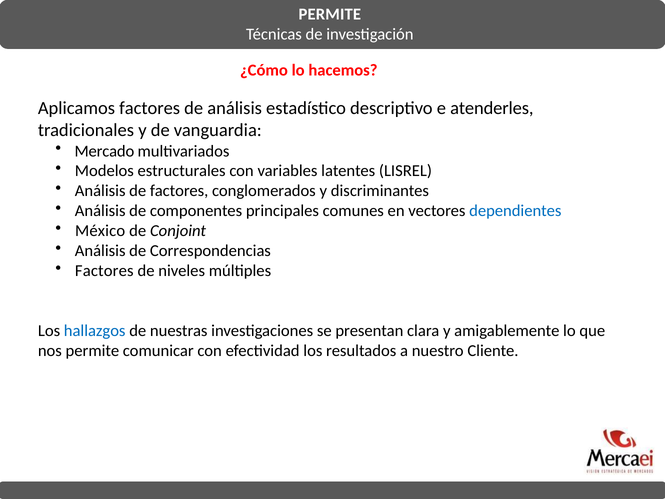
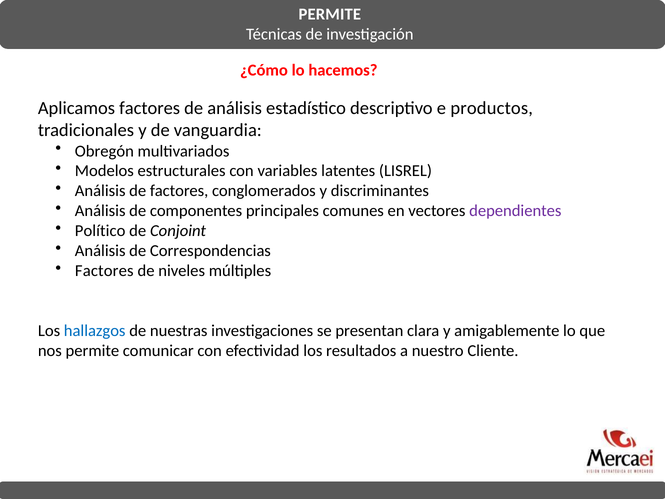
atenderles: atenderles -> productos (492, 108)
Mercado: Mercado -> Obregón (104, 151)
dependientes colour: blue -> purple (515, 211)
México: México -> Político (100, 231)
